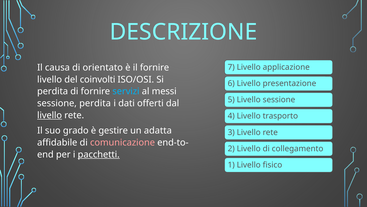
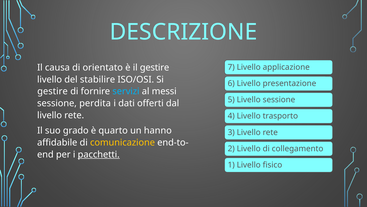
il fornire: fornire -> gestire (155, 67)
coinvolti: coinvolti -> stabilire (98, 79)
perdita: perdita -> gestire (53, 91)
livello underline: present -> none (50, 115)
gestire: gestire -> quarto (113, 130)
adatta: adatta -> hanno (158, 130)
comunicazione colour: pink -> yellow (123, 142)
